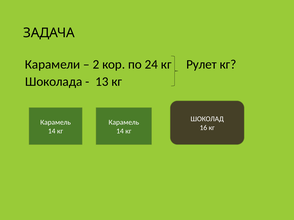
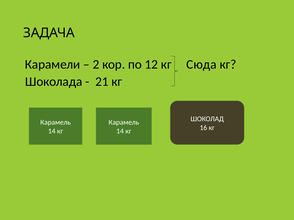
24: 24 -> 12 (151, 65)
Рулет: Рулет -> Сюда (201, 65)
13: 13 -> 21 (102, 82)
